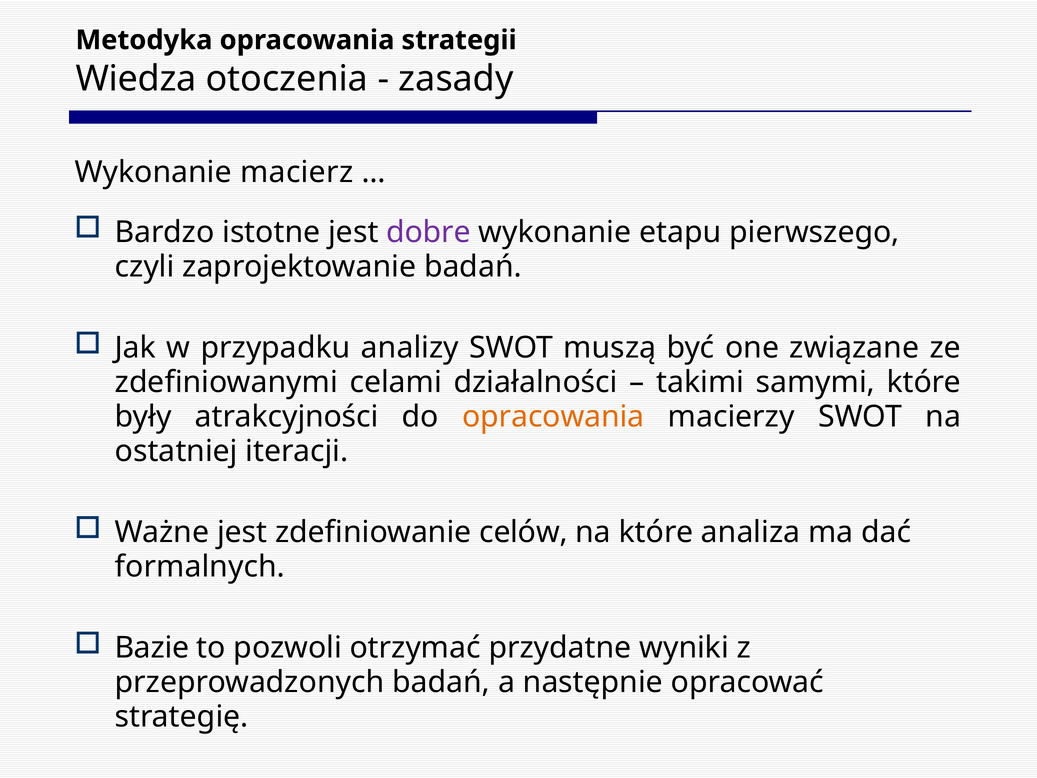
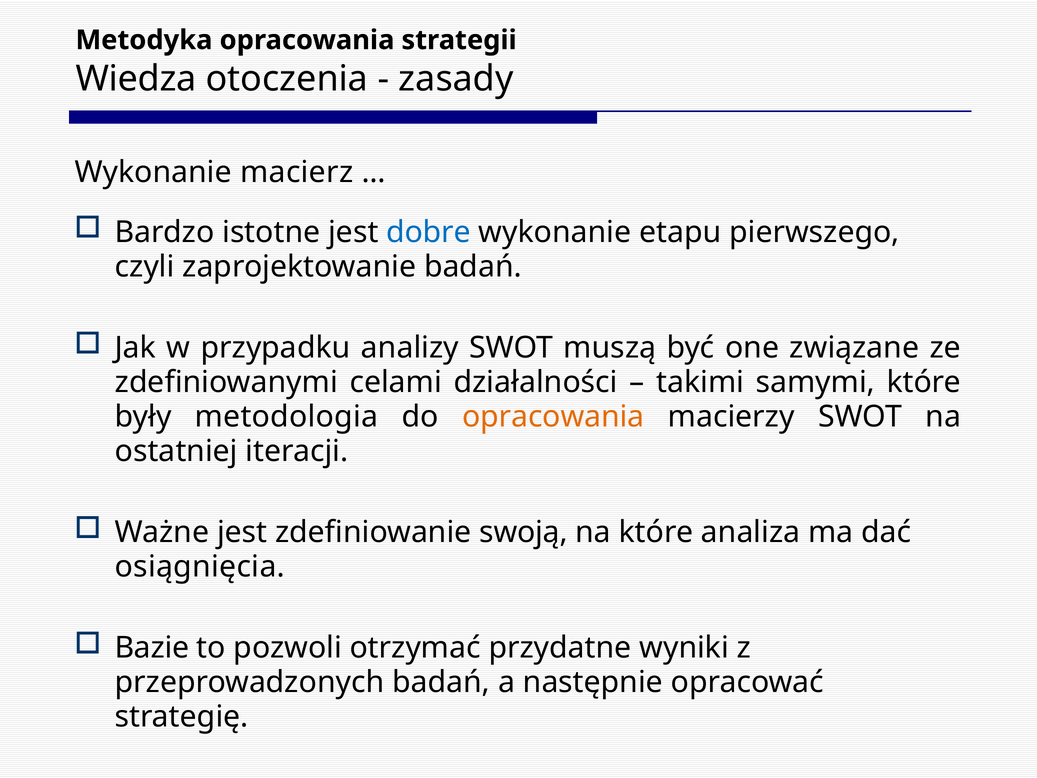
dobre colour: purple -> blue (429, 232)
atrakcyjności: atrakcyjności -> metodologia (287, 416)
celów: celów -> swoją (523, 532)
formalnych: formalnych -> osiągnięcia (200, 567)
